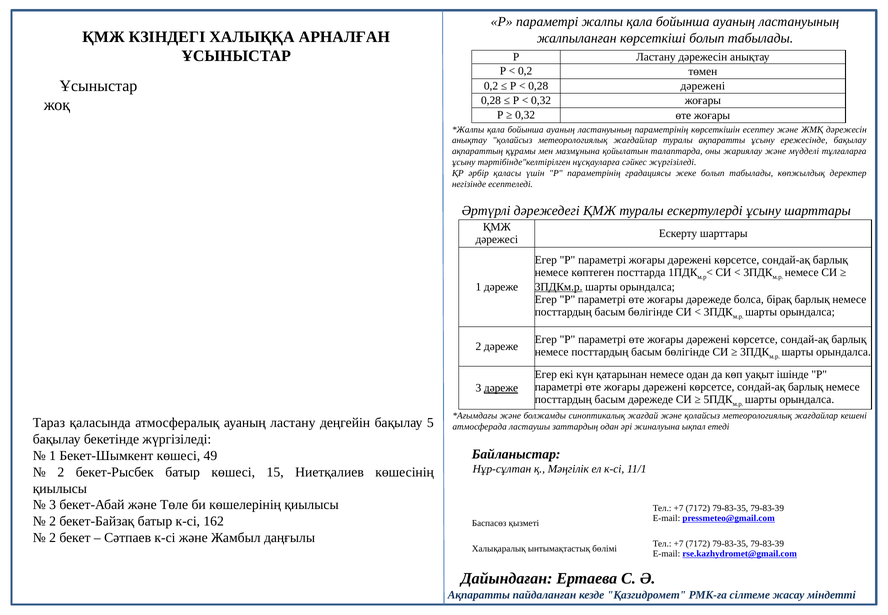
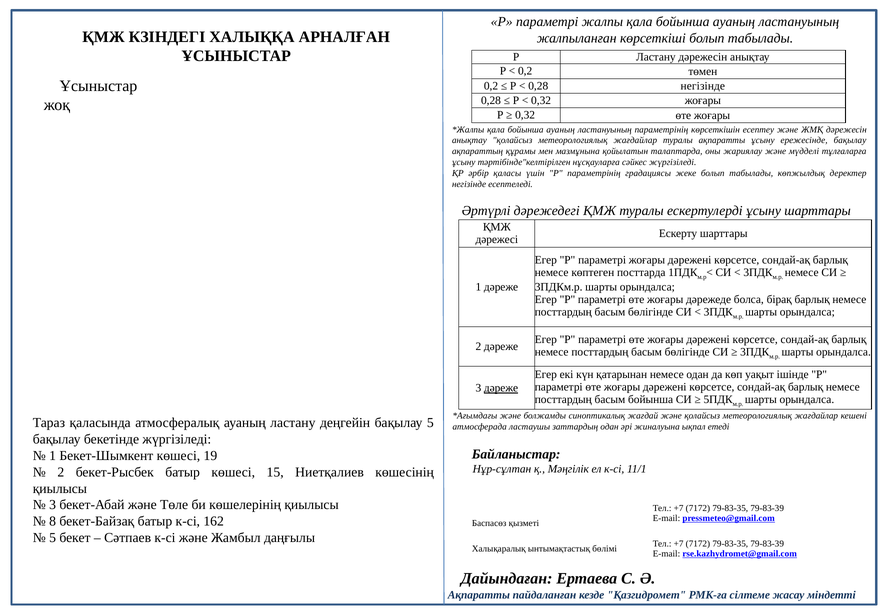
0,28 дәрежені: дәрежені -> негізінде (703, 86)
3ПДКм.р underline: present -> none (559, 287)
басым дәрежеде: дәрежеде -> бойынша (651, 400)
49: 49 -> 19 (210, 456)
2: 2 -> 8 (53, 521)
2: 2 -> 5 (53, 538)
